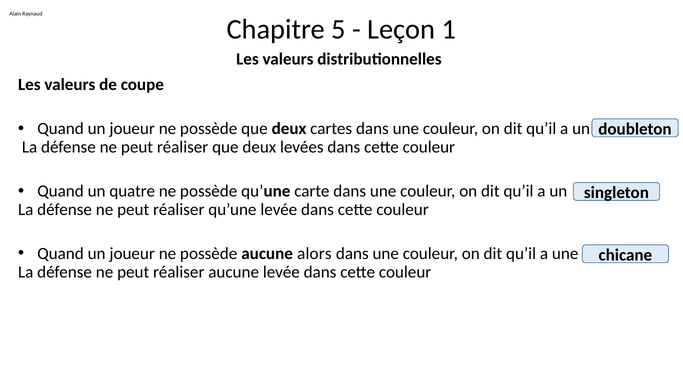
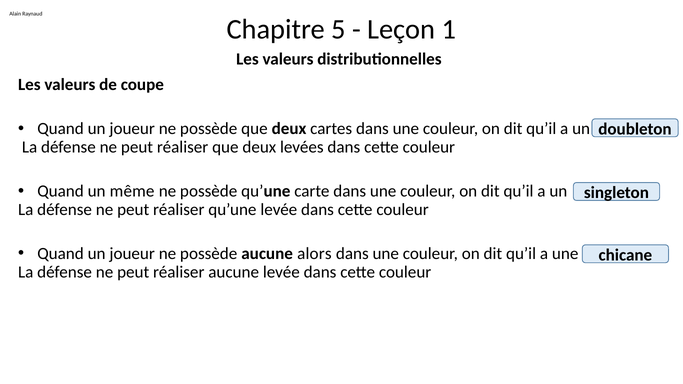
quatre: quatre -> même (132, 191)
